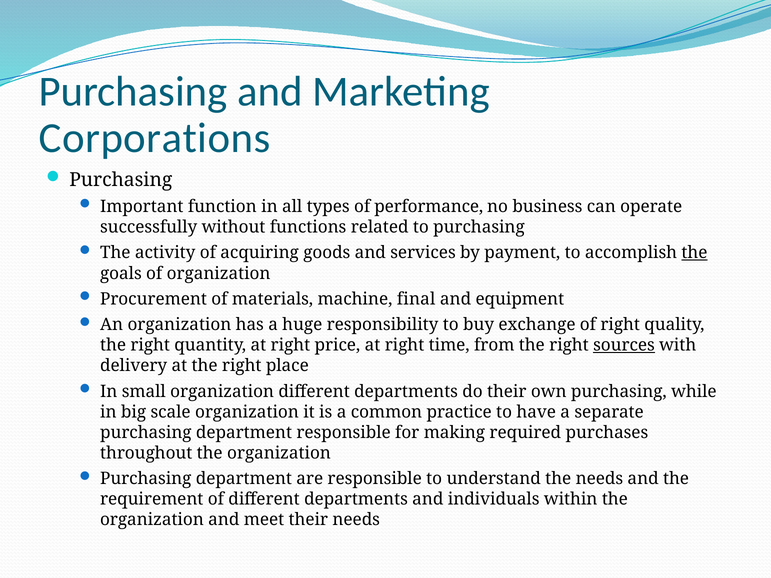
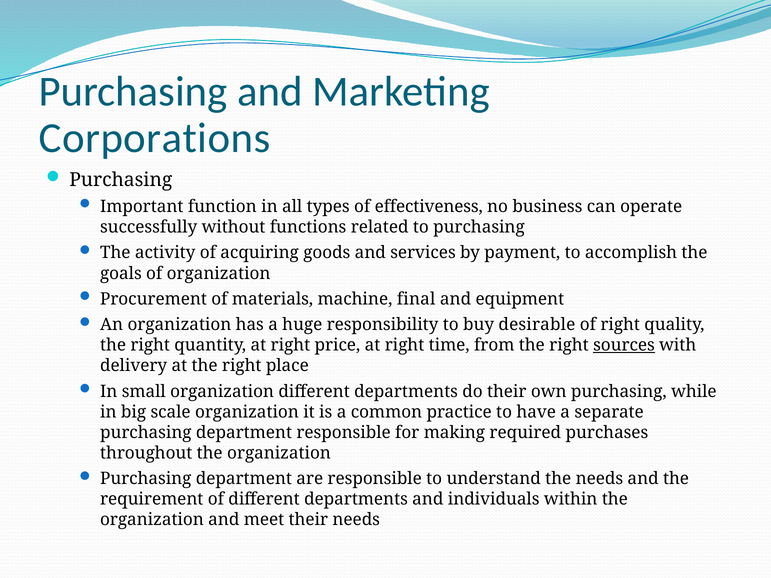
performance: performance -> effectiveness (429, 207)
the underline: present -> none (694, 253)
exchange: exchange -> desirable (537, 325)
